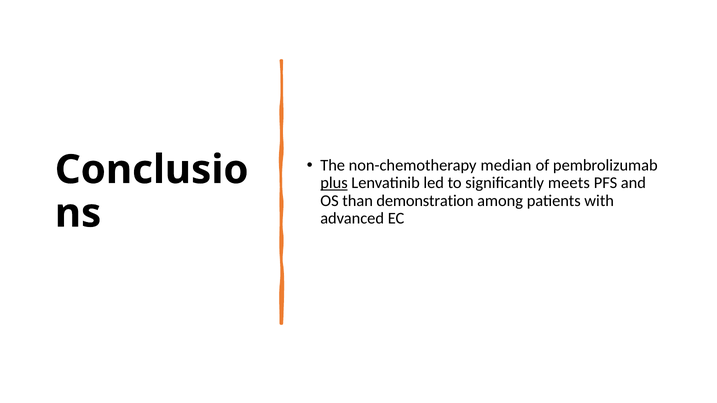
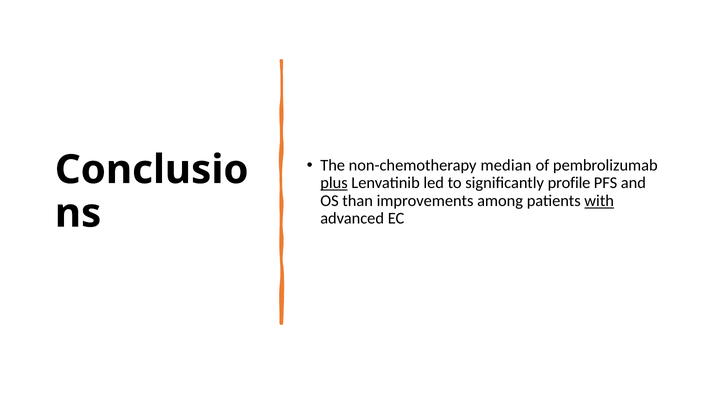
meets: meets -> profile (569, 183)
demonstration: demonstration -> improvements (425, 201)
with underline: none -> present (599, 201)
